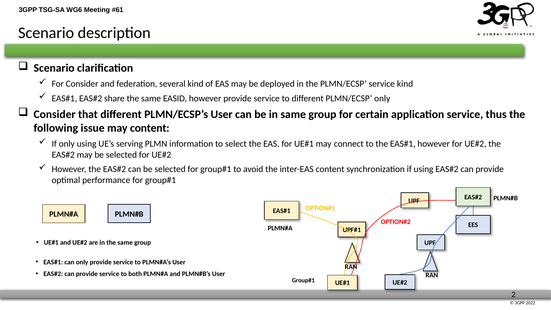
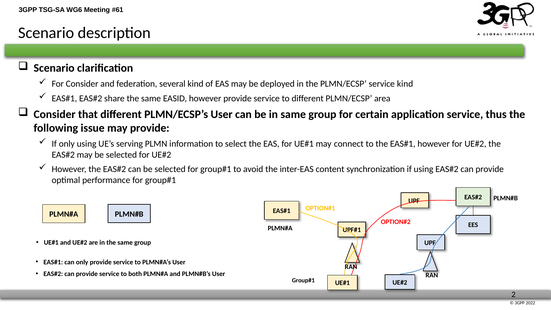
PLMN/ECSP only: only -> area (382, 98)
may content: content -> provide (150, 128)
